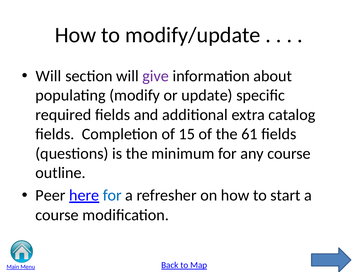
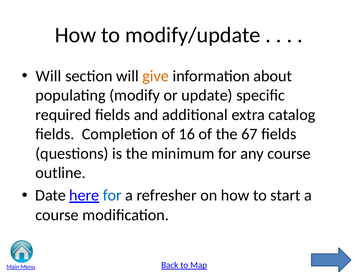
give colour: purple -> orange (156, 76)
15: 15 -> 16 (187, 134)
61: 61 -> 67 (249, 134)
Peer: Peer -> Date (51, 196)
